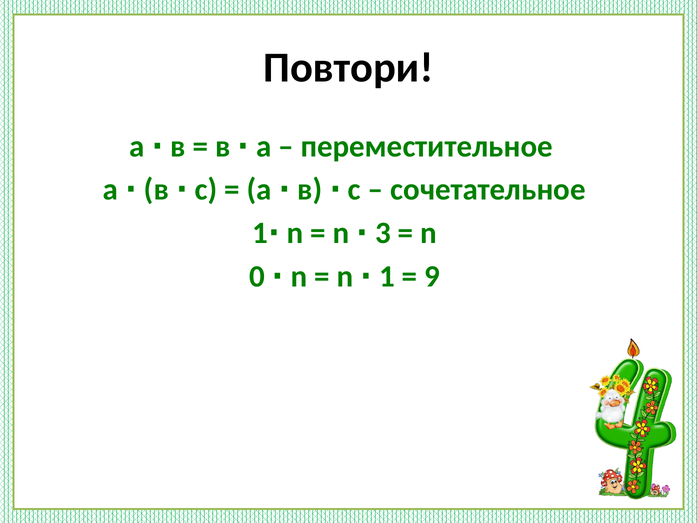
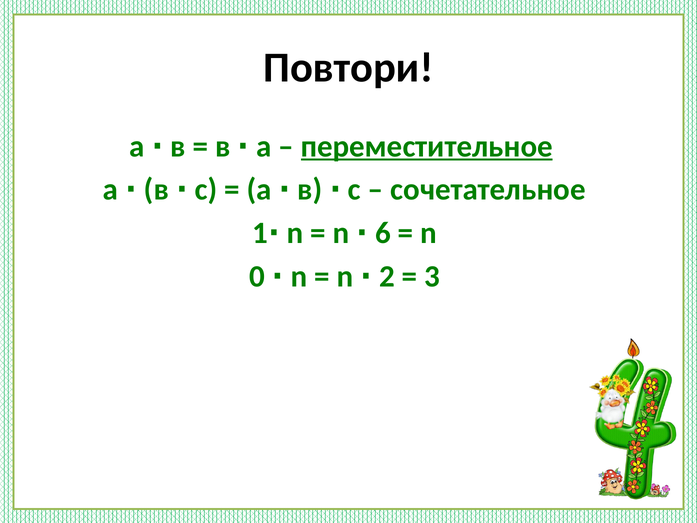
переместительное underline: none -> present (427, 146)
3: 3 -> 6 (383, 233)
1: 1 -> 2 (387, 276)
9: 9 -> 3 (432, 276)
